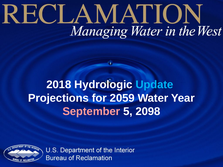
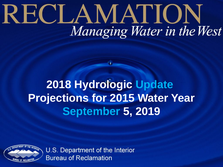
2059: 2059 -> 2015 (122, 98)
September colour: pink -> light blue (91, 112)
2098: 2098 -> 2019 (148, 112)
